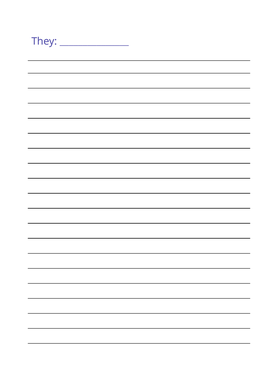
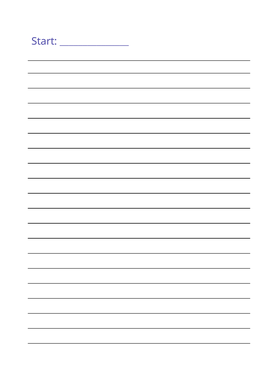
They: They -> Start (44, 41)
